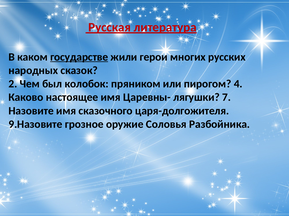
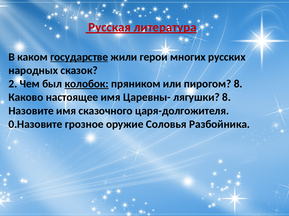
колобок underline: none -> present (87, 84)
пирогом 4: 4 -> 8 (238, 84)
лягушки 7: 7 -> 8 (227, 98)
9.Назовите: 9.Назовите -> 0.Назовите (35, 125)
